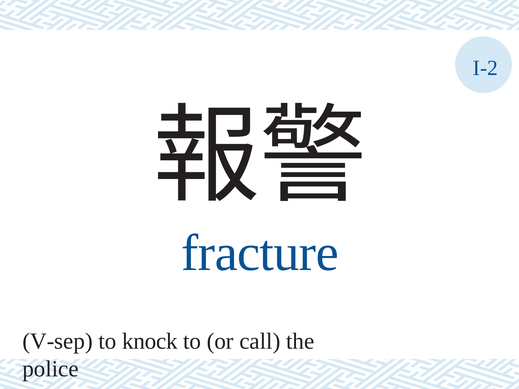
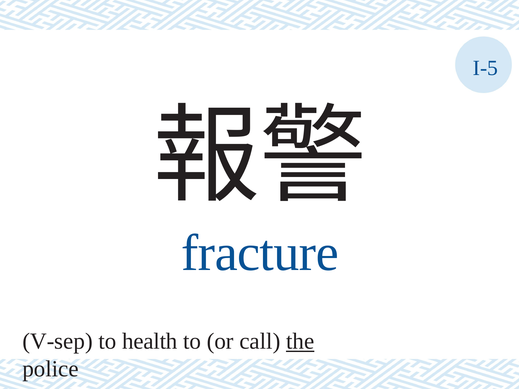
I-2: I-2 -> I-5 (485, 68)
knock: knock -> health (150, 342)
the underline: none -> present (300, 342)
